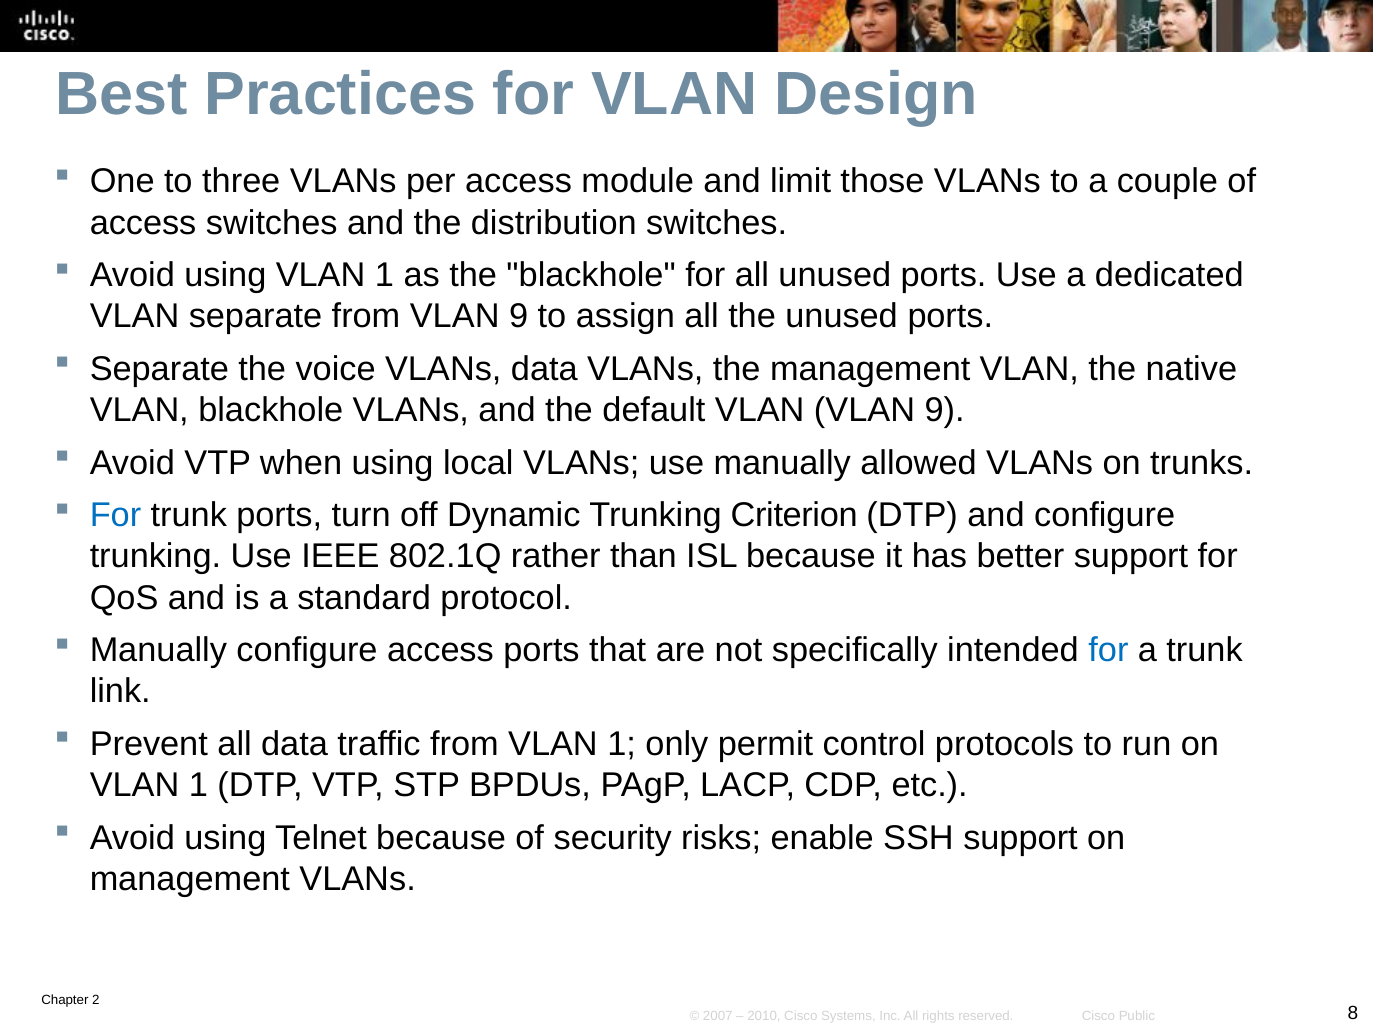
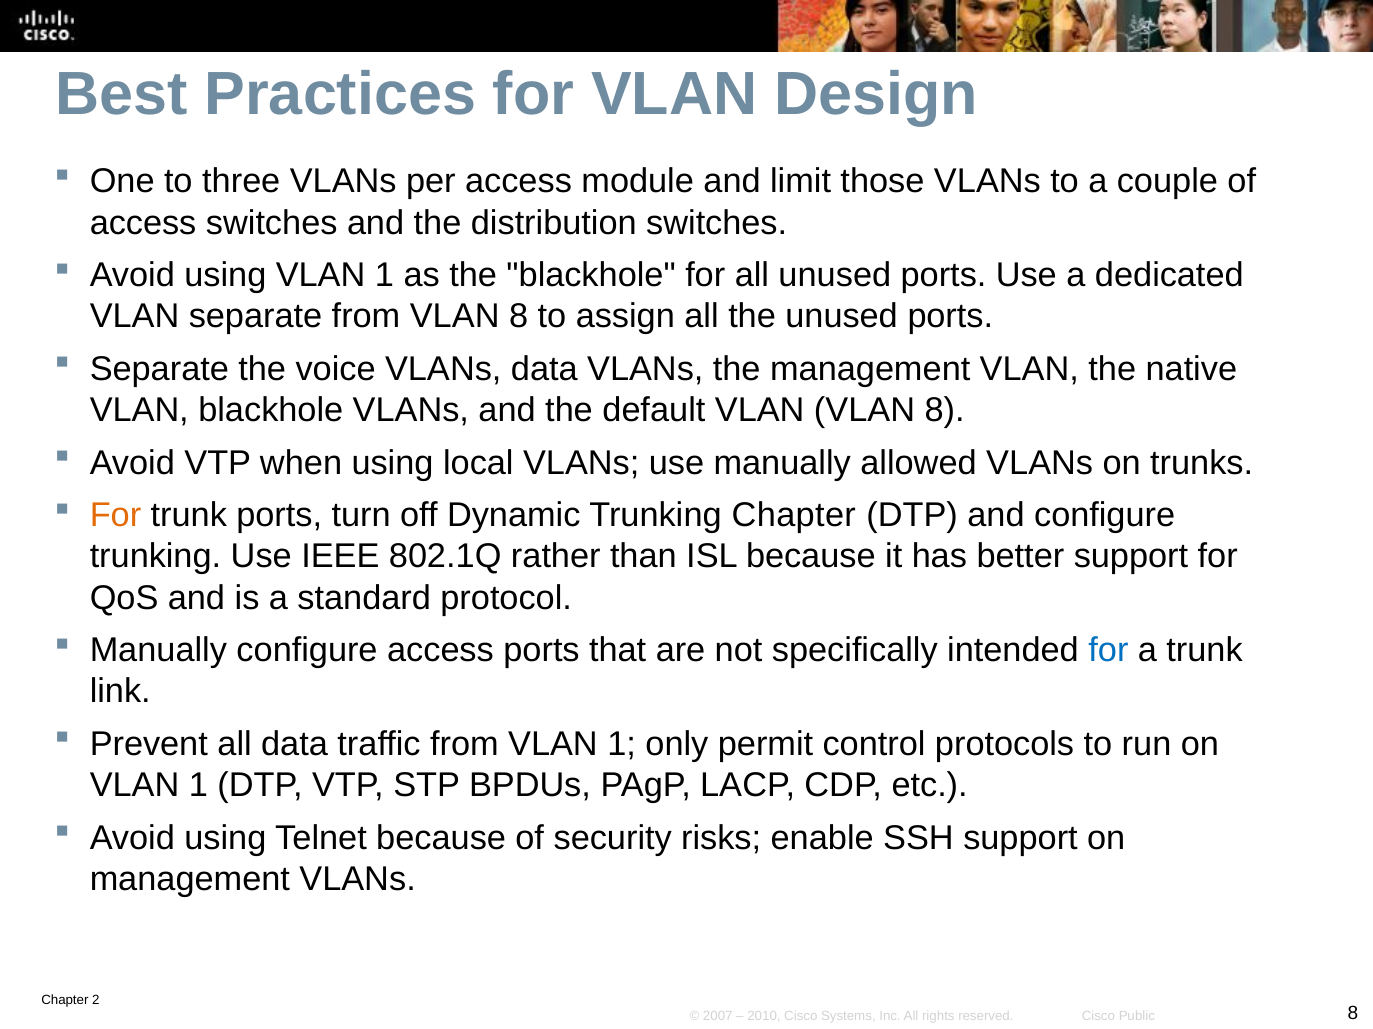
from VLAN 9: 9 -> 8 (519, 317)
VLAN VLAN 9: 9 -> 8 (945, 411)
For colour: blue -> orange (116, 516)
Trunking Criterion: Criterion -> Chapter (794, 516)
